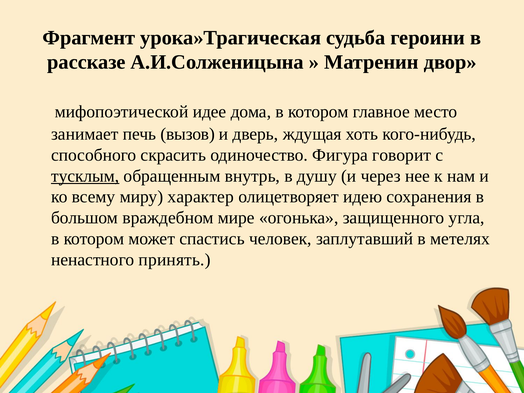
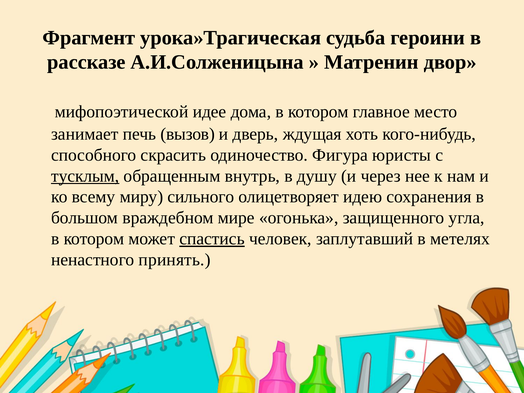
говорит: говорит -> юристы (402, 155)
характер: характер -> сильного (201, 197)
спастись underline: none -> present (212, 239)
